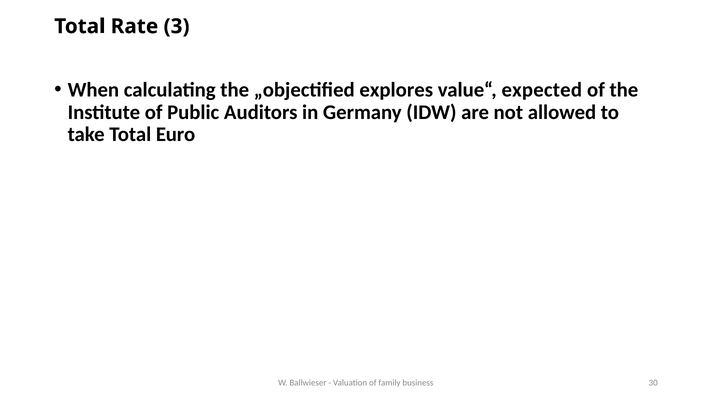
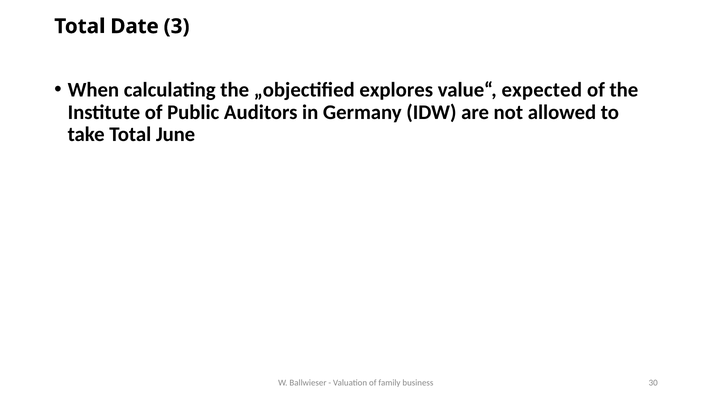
Rate: Rate -> Date (135, 26)
Euro: Euro -> June (176, 134)
